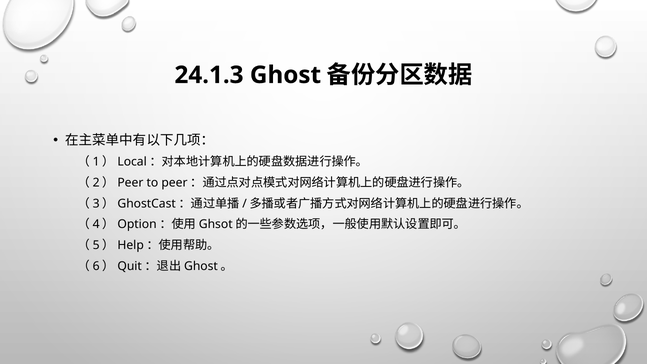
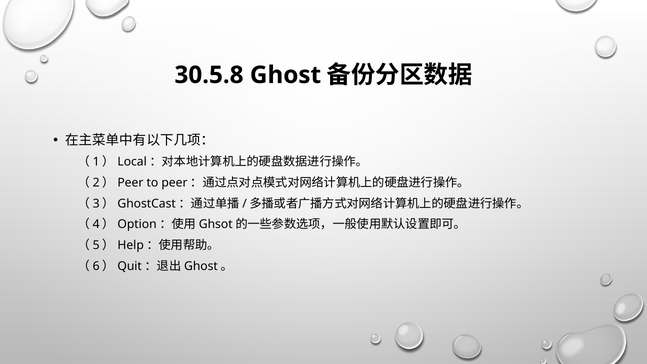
24.1.3: 24.1.3 -> 30.5.8 (209, 75)
